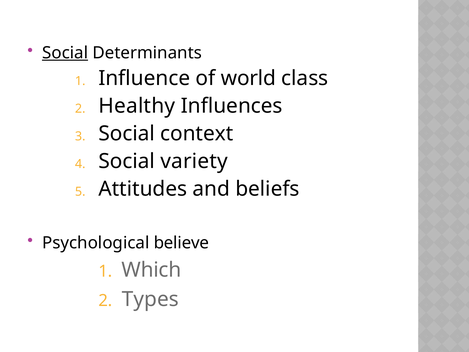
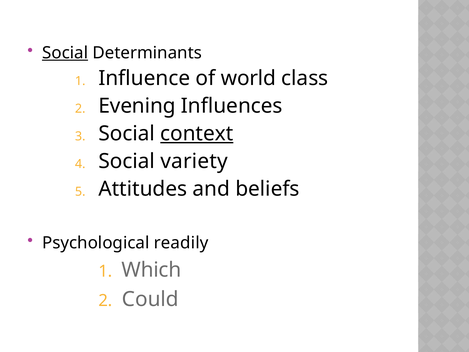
Healthy: Healthy -> Evening (137, 106)
context underline: none -> present (197, 134)
believe: believe -> readily (181, 243)
Types: Types -> Could (150, 299)
